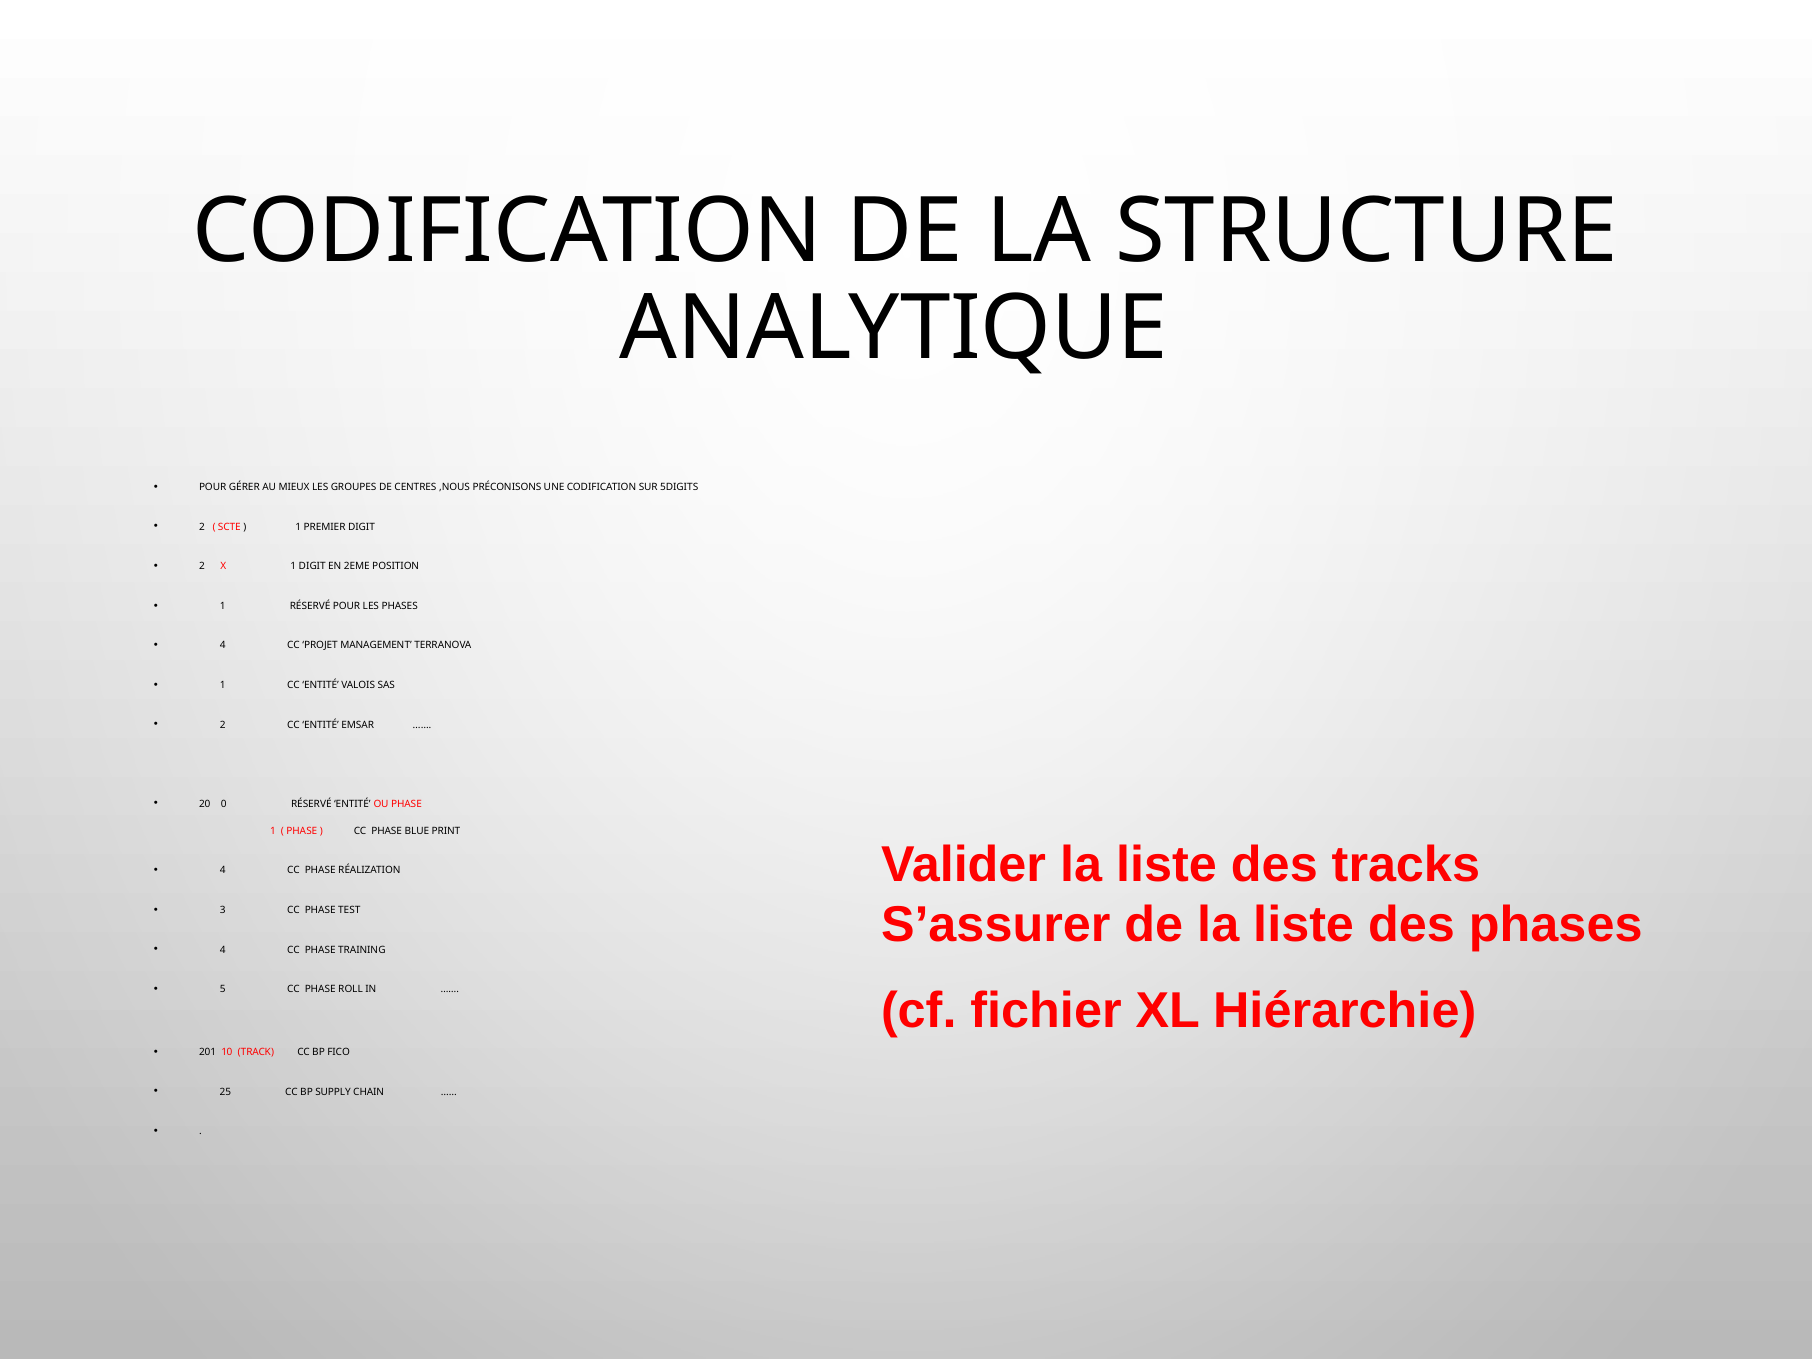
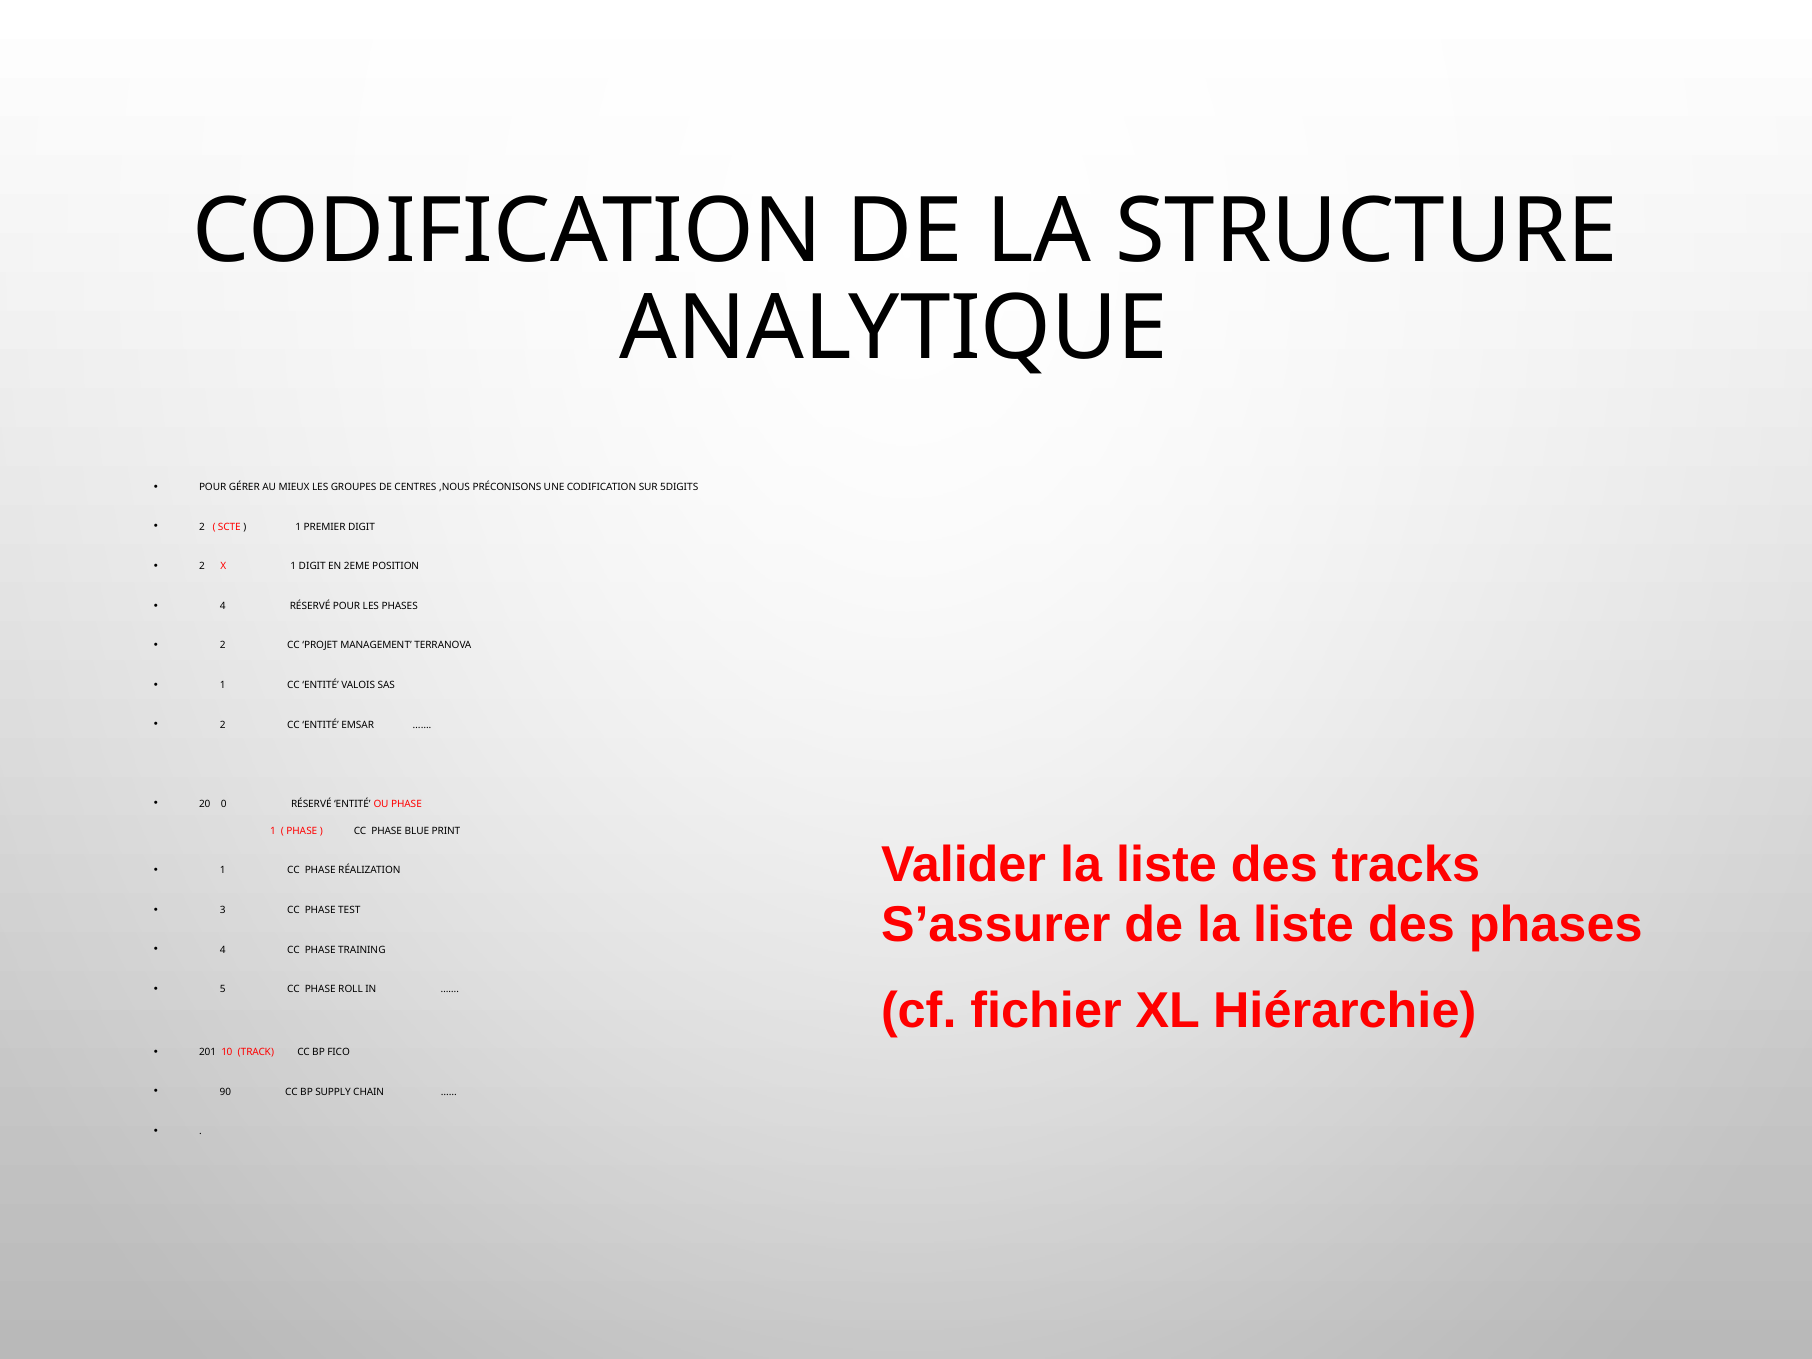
1: 1 -> 4 (223, 606)
4: 4 -> 2 (223, 646)
4: 4 -> 1 (223, 871)
25: 25 -> 90 (225, 1092)
